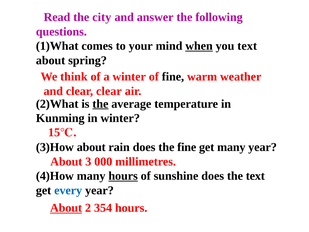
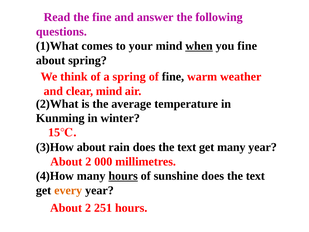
the city: city -> fine (102, 17)
you text: text -> fine (247, 46)
a winter: winter -> spring (129, 77)
clear clear: clear -> mind (109, 91)
the underline: present -> none (100, 104)
rain does the fine: fine -> text (187, 147)
3: 3 -> 2 (88, 161)
every colour: blue -> orange (68, 190)
About underline: present -> none (66, 208)
354: 354 -> 251 (103, 208)
